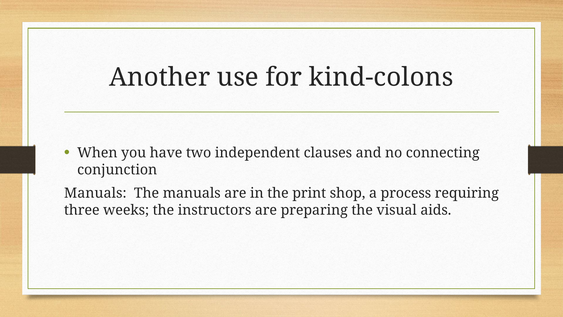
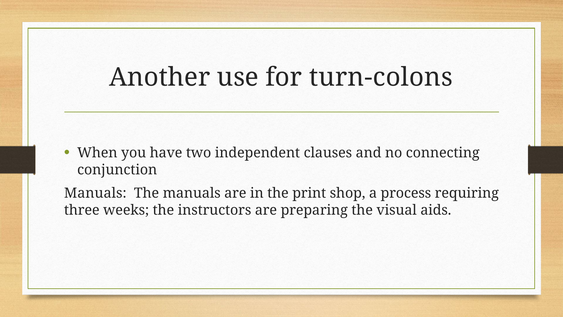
kind-colons: kind-colons -> turn-colons (381, 77)
